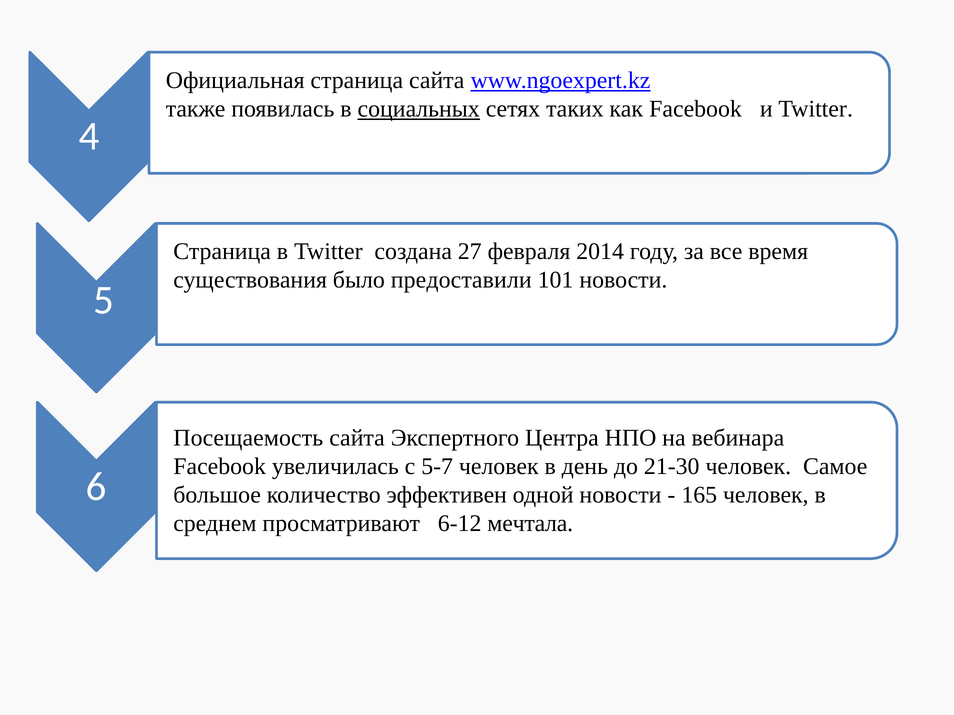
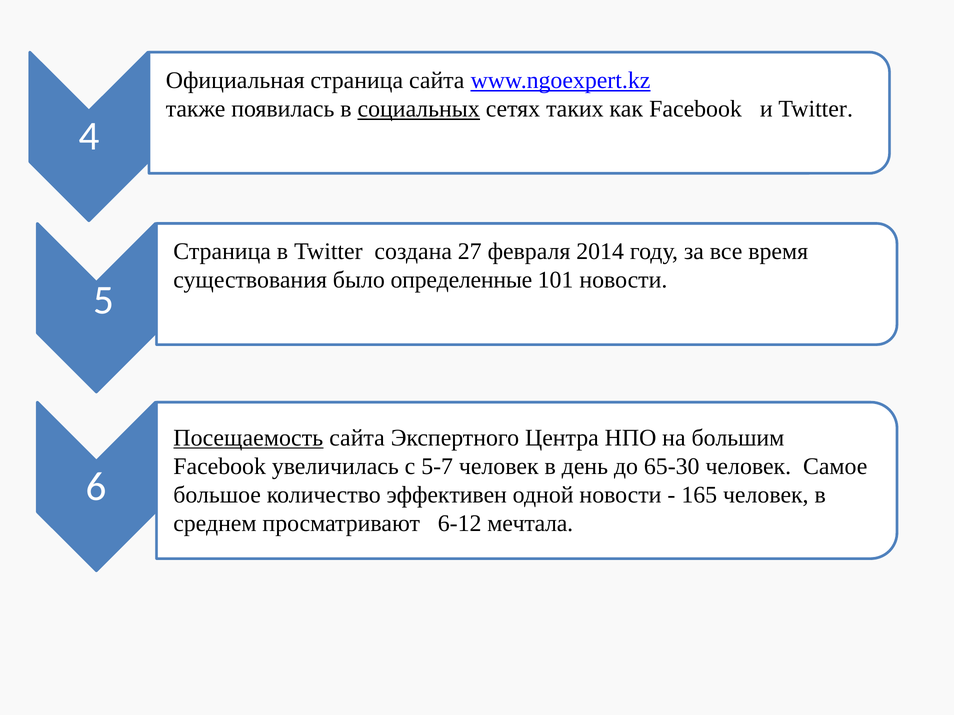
предоставили: предоставили -> определенные (461, 280)
Посещаемость underline: none -> present (248, 438)
вебинара: вебинара -> большим (738, 438)
21-30: 21-30 -> 65-30 (672, 467)
